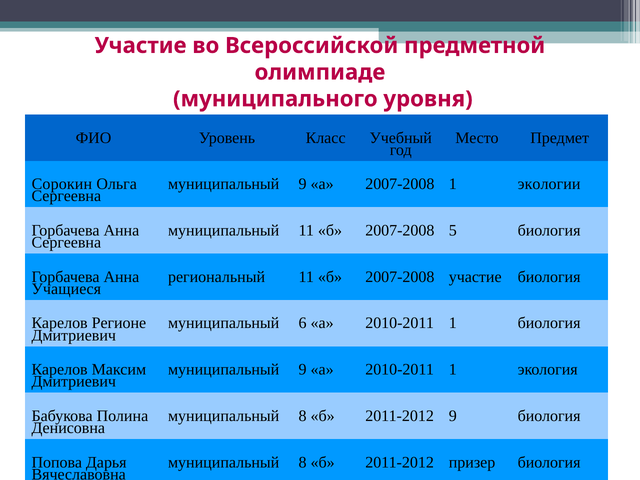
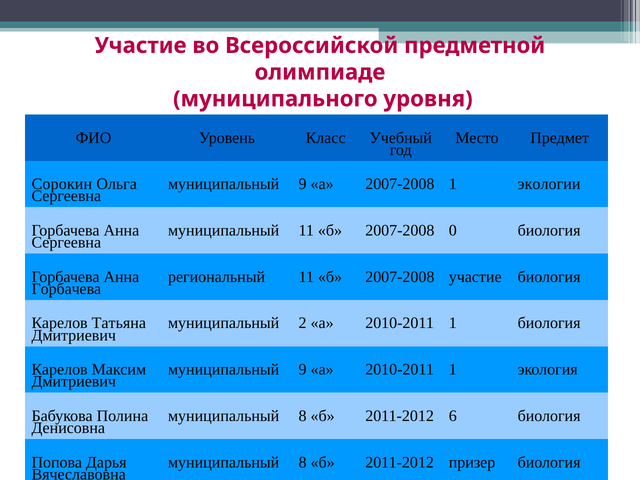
5: 5 -> 0 (453, 230)
Учащиеся: Учащиеся -> Горбачева (66, 289)
Регионе: Регионе -> Татьяна (119, 323)
6: 6 -> 2 (303, 323)
2011-2012 9: 9 -> 6 (453, 416)
